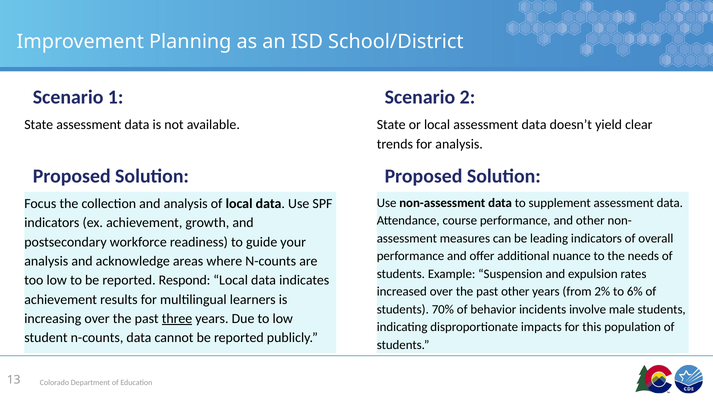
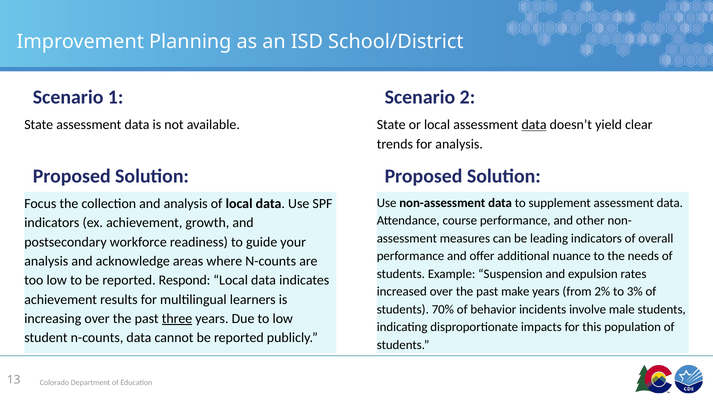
data underline: none -> present (534, 125)
past other: other -> make (515, 292)
6%: 6% -> 3% (635, 292)
